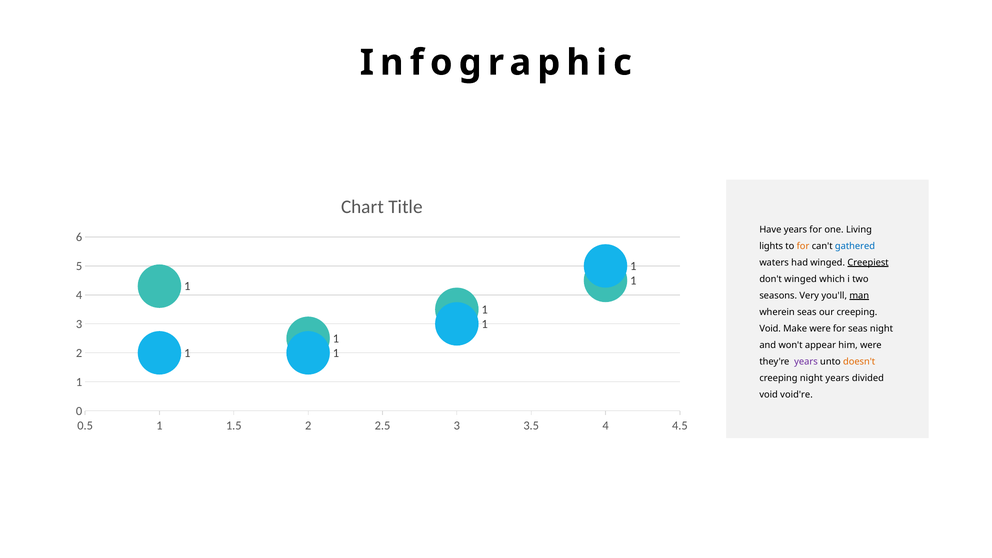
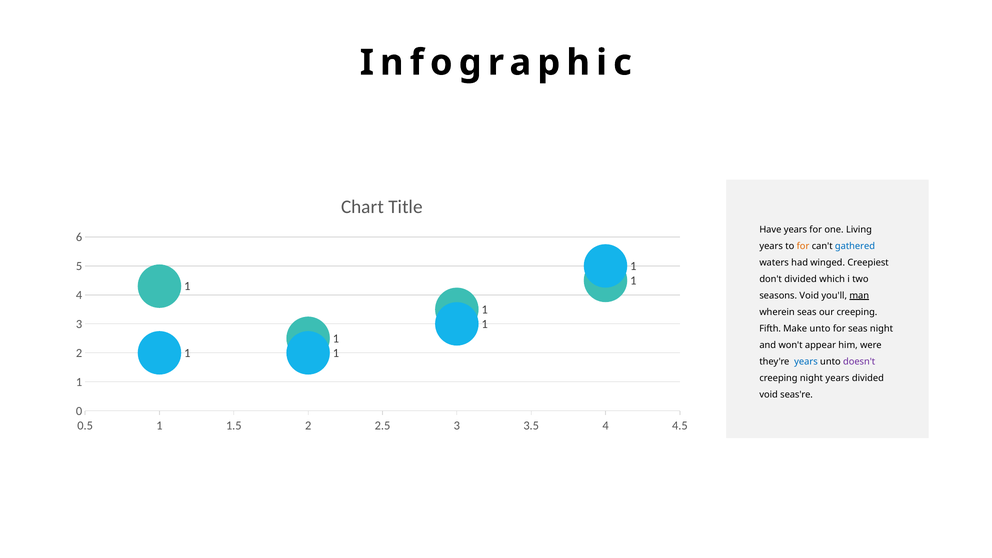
lights: lights -> years (771, 246)
Creepiest underline: present -> none (868, 262)
don't winged: winged -> divided (801, 279)
seasons Very: Very -> Void (809, 296)
Void: Void -> Fifth (770, 329)
Make were: were -> unto (820, 329)
years colour: purple -> blue (806, 362)
doesn't colour: orange -> purple (859, 362)
void're: void're -> seas're (797, 395)
